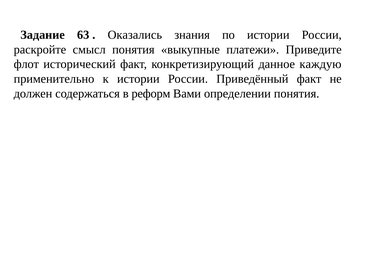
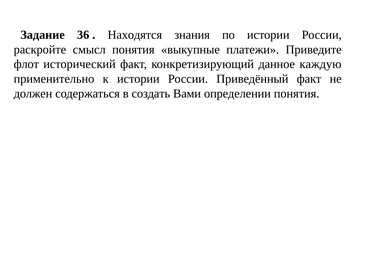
63: 63 -> 36 (83, 35)
Оказались: Оказались -> Находятся (135, 35)
реформ: реформ -> создать (151, 94)
